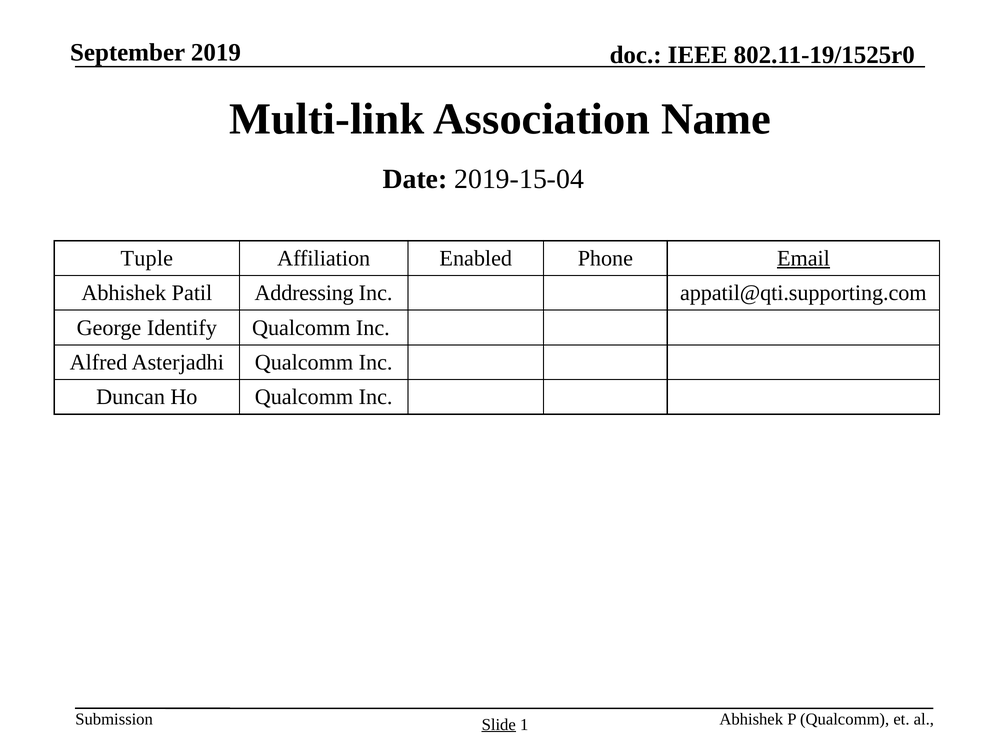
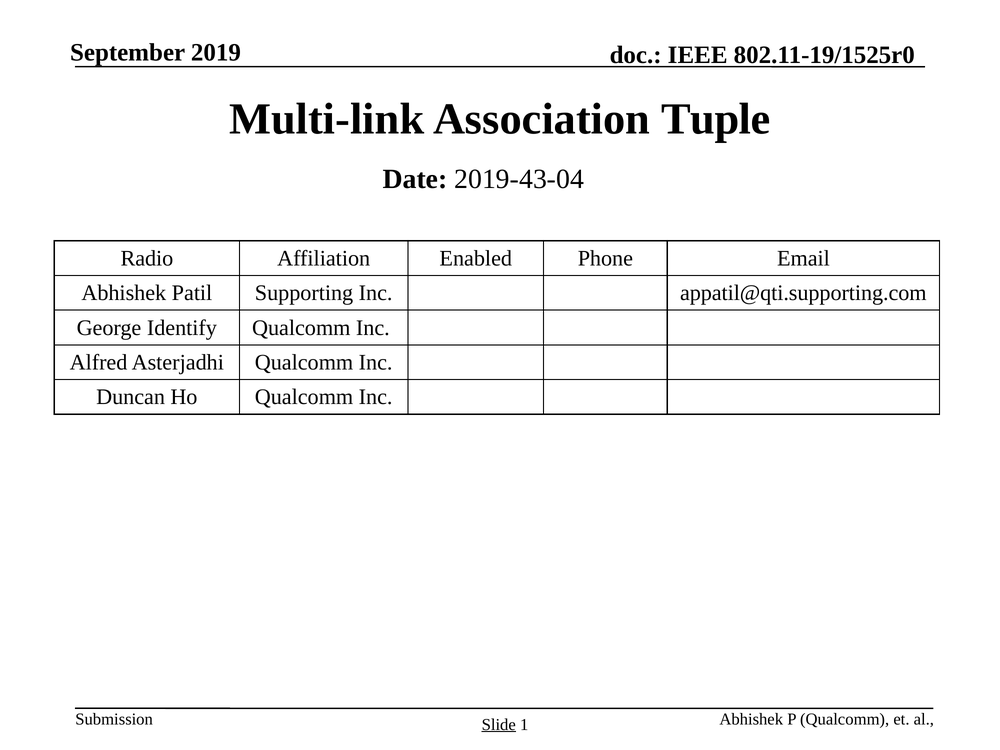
Name: Name -> Tuple (716, 119)
2019-15-04: 2019-15-04 -> 2019-43-04 (519, 179)
Tuple: Tuple -> Radio (147, 258)
Email underline: present -> none (803, 258)
Addressing: Addressing -> Supporting (304, 293)
